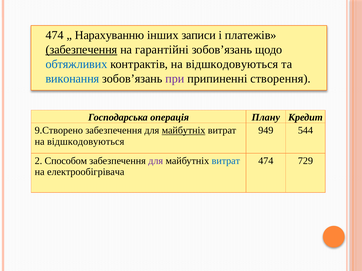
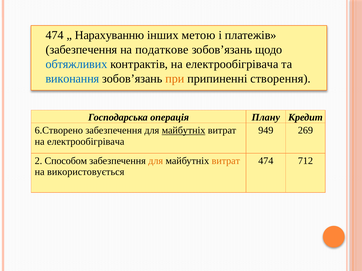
записи: записи -> метою (199, 35)
забезпечення underline: present -> none (81, 50)
гарантійні: гарантійні -> податкове (162, 50)
контрактів на відшкодовуються: відшкодовуються -> електрообігрівача (232, 64)
при colour: purple -> orange (175, 79)
9.Створено: 9.Створено -> 6.Створено (59, 131)
544: 544 -> 269 (305, 131)
відшкодовуються: відшкодовуються -> електрообігрівача (86, 142)
для colour: purple -> orange (156, 161)
витрат colour: blue -> orange (226, 161)
729: 729 -> 712 (305, 161)
електрообігрівача: електрообігрівача -> використовується (86, 172)
